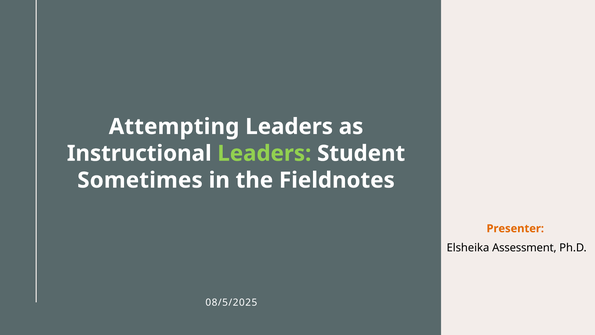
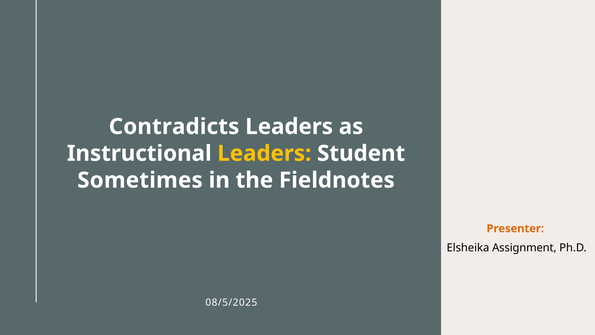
Attempting: Attempting -> Contradicts (174, 127)
Leaders colour: light green -> yellow (264, 153)
Assessment: Assessment -> Assignment (524, 248)
